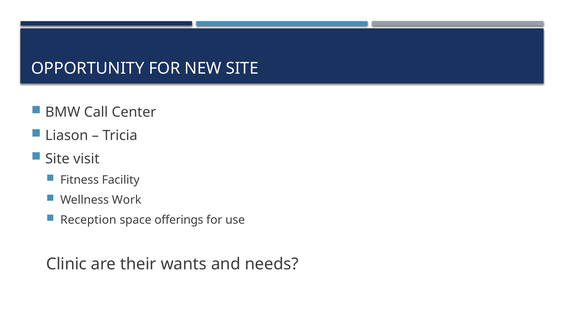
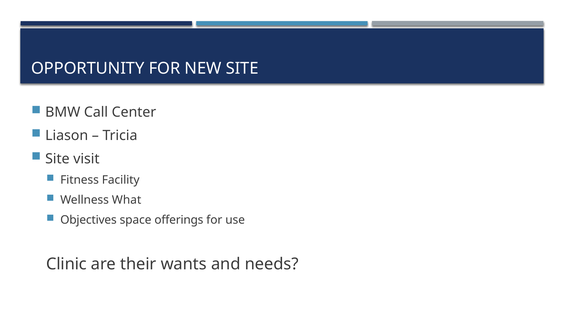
Work: Work -> What (127, 200)
Reception: Reception -> Objectives (88, 220)
